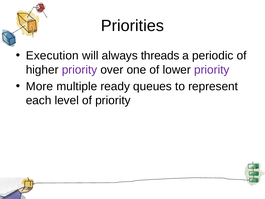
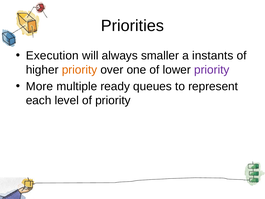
threads: threads -> smaller (160, 56)
periodic: periodic -> instants (213, 56)
priority colour: purple -> orange (80, 70)
